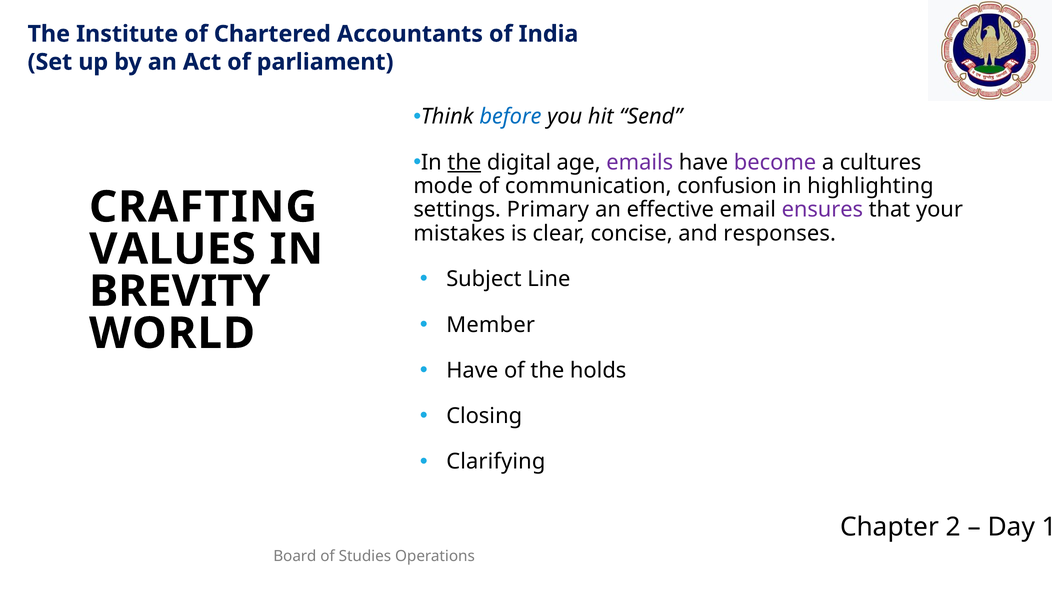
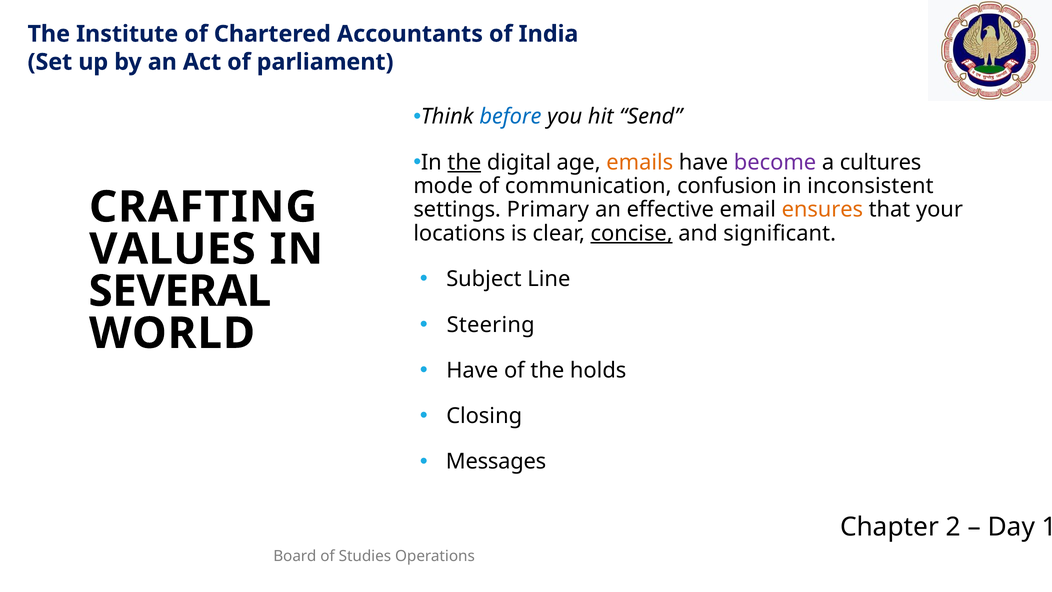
emails colour: purple -> orange (640, 162)
highlighting: highlighting -> inconsistent (870, 186)
ensures colour: purple -> orange (822, 210)
mistakes: mistakes -> locations (459, 233)
concise underline: none -> present (632, 233)
responses: responses -> significant (780, 233)
BREVITY: BREVITY -> SEVERAL (180, 291)
Member: Member -> Steering (491, 325)
Clarifying: Clarifying -> Messages (496, 462)
